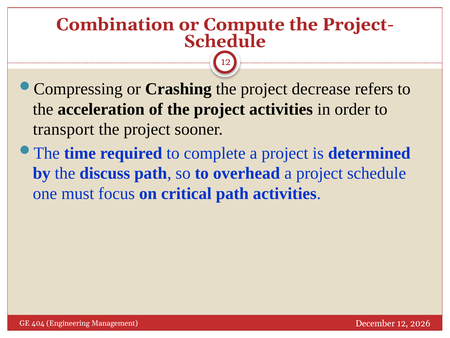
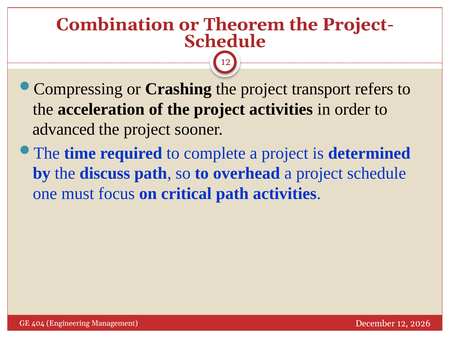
Compute: Compute -> Theorem (244, 24)
decrease: decrease -> transport (321, 89)
transport: transport -> advanced (64, 129)
